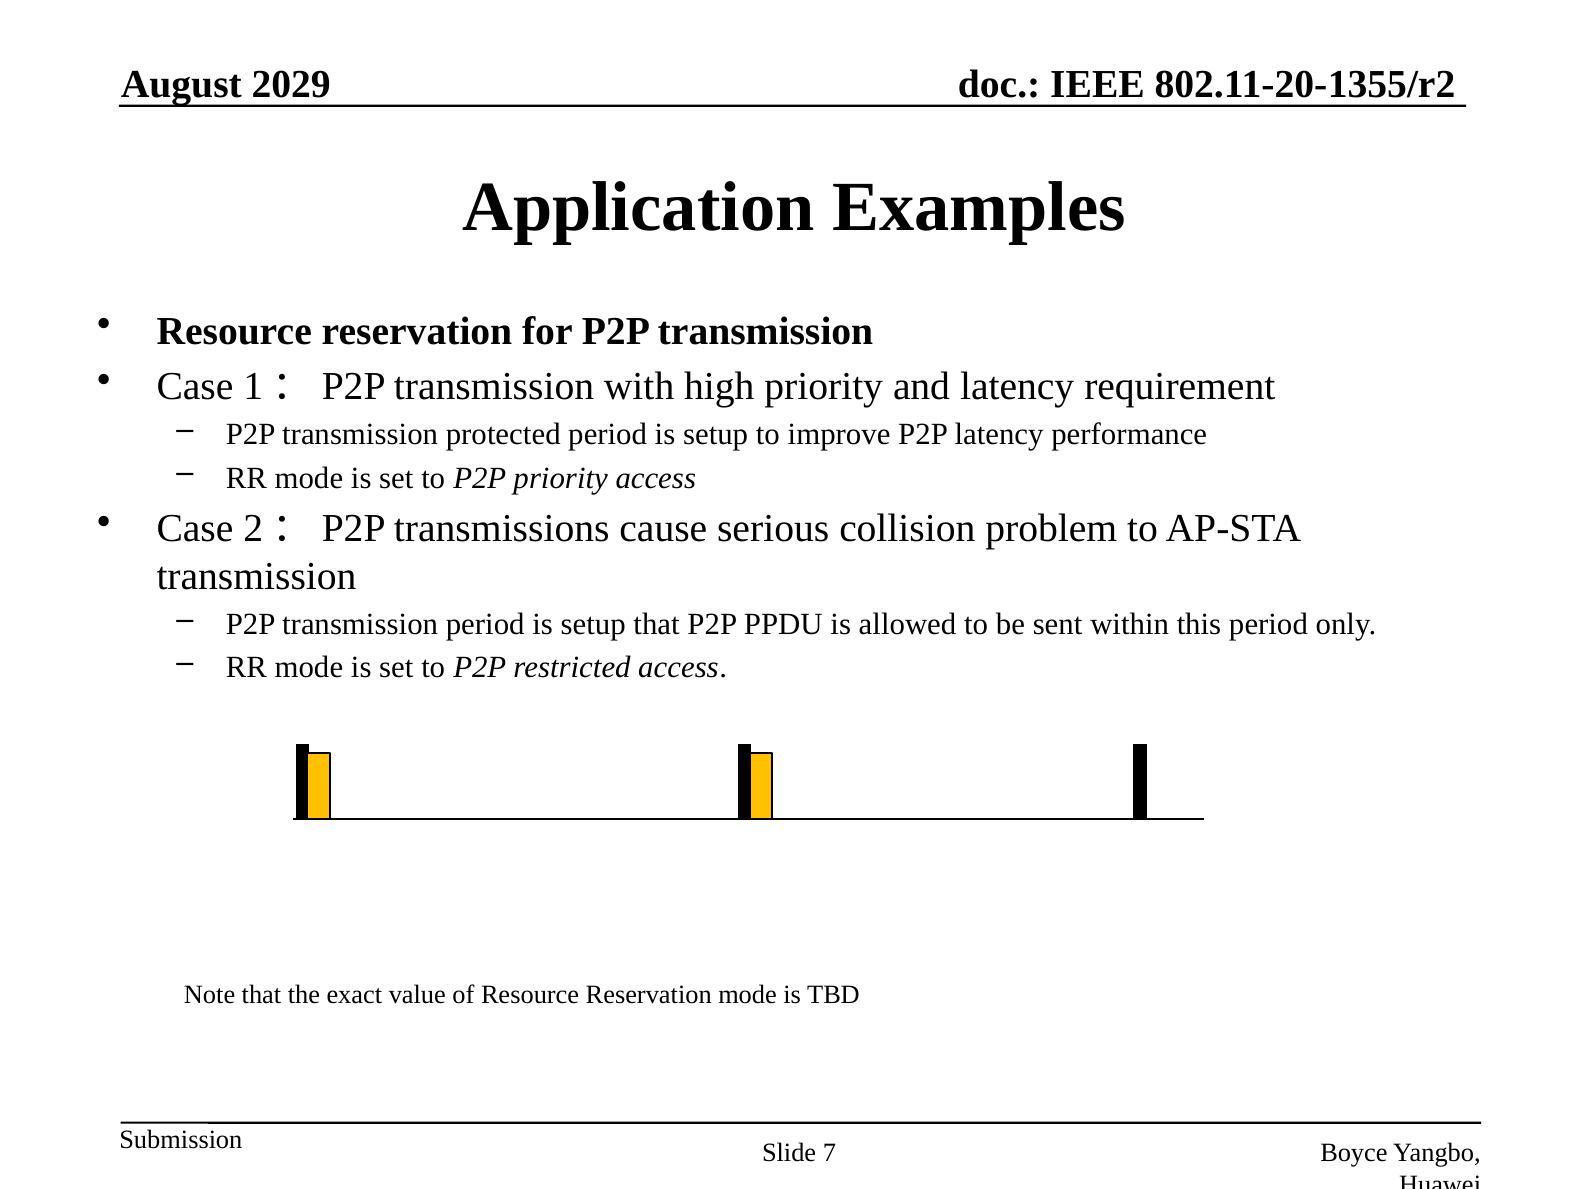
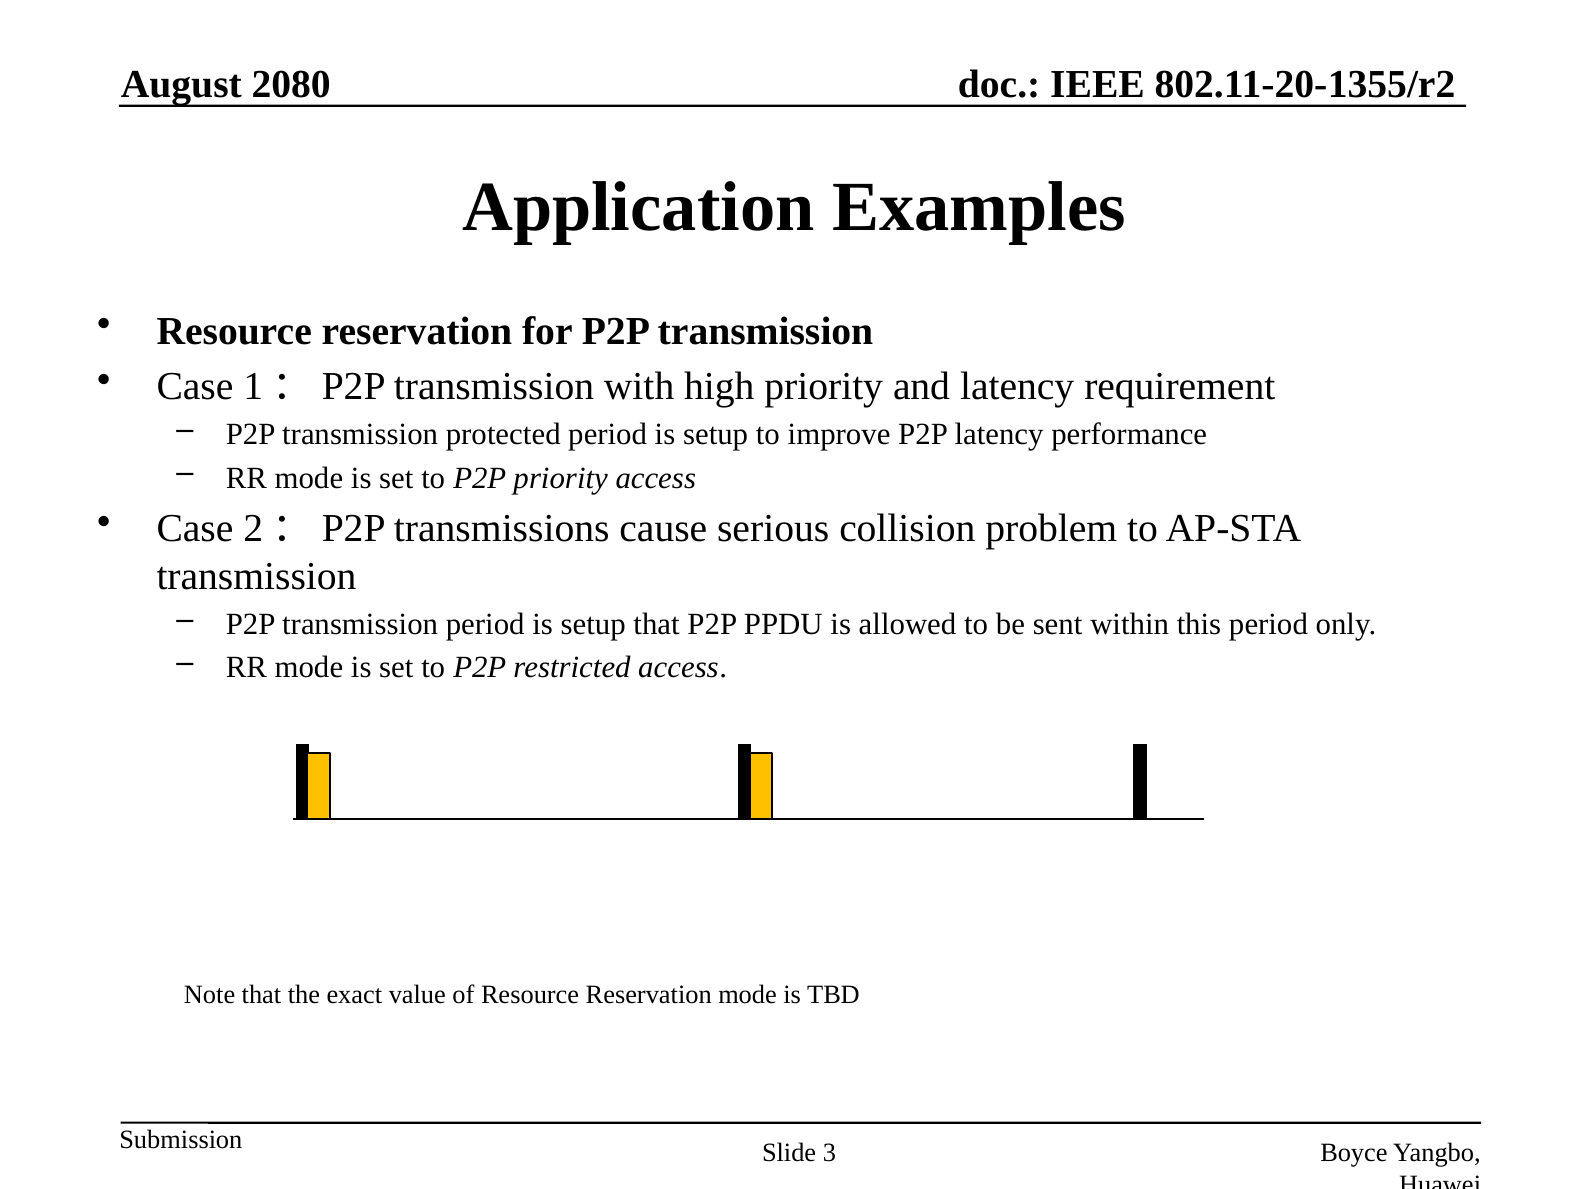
2029: 2029 -> 2080 (291, 85)
7: 7 -> 3 (829, 1153)
